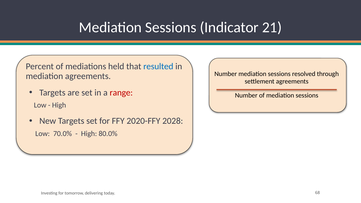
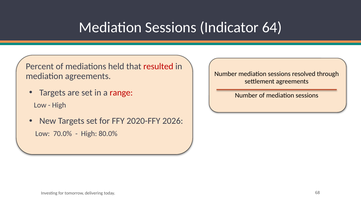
21: 21 -> 64 (272, 27)
resulted colour: blue -> red (158, 66)
2028: 2028 -> 2026 (173, 121)
